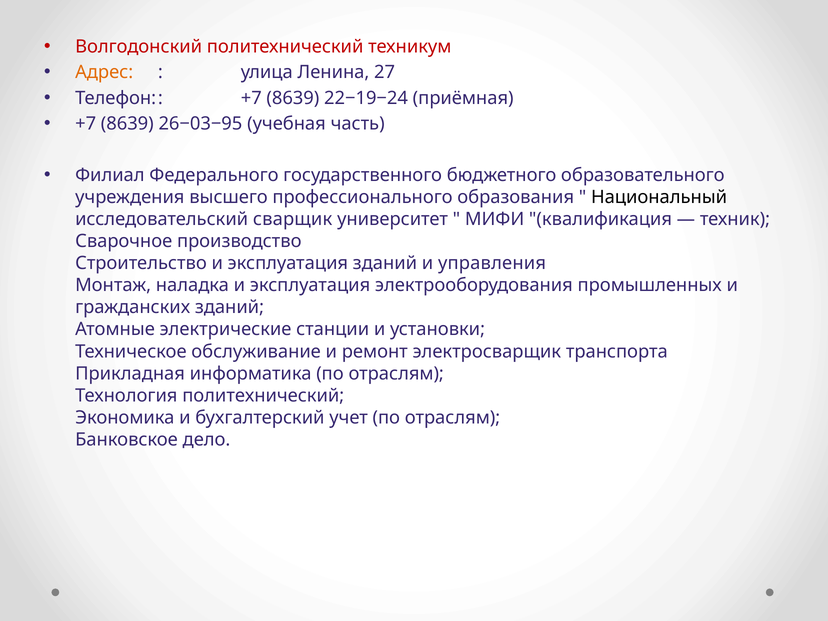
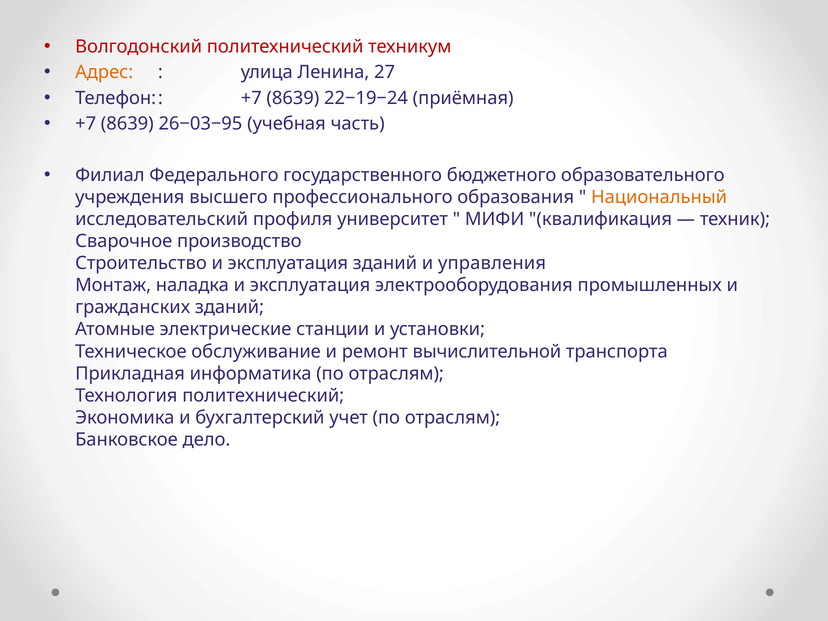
Национальный colour: black -> orange (659, 197)
сварщик: сварщик -> профиля (293, 219)
электросварщик: электросварщик -> вычислительной (487, 351)
